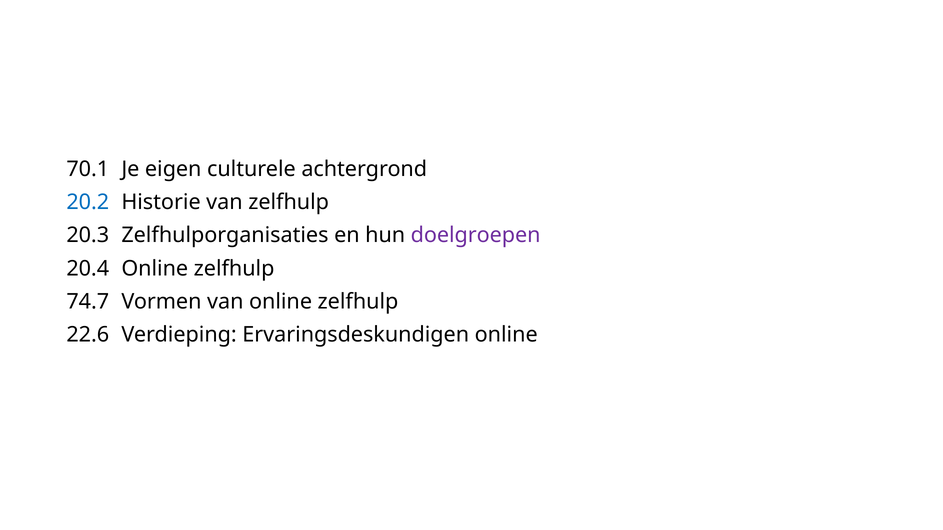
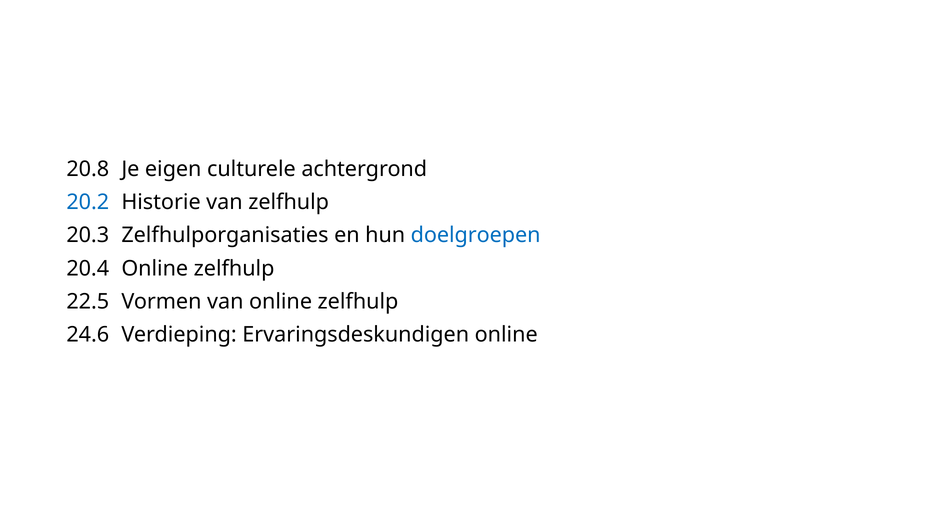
70.1: 70.1 -> 20.8 (88, 169)
doelgroepen colour: purple -> blue (476, 235)
74.7: 74.7 -> 22.5 (88, 302)
22.6: 22.6 -> 24.6 (88, 335)
